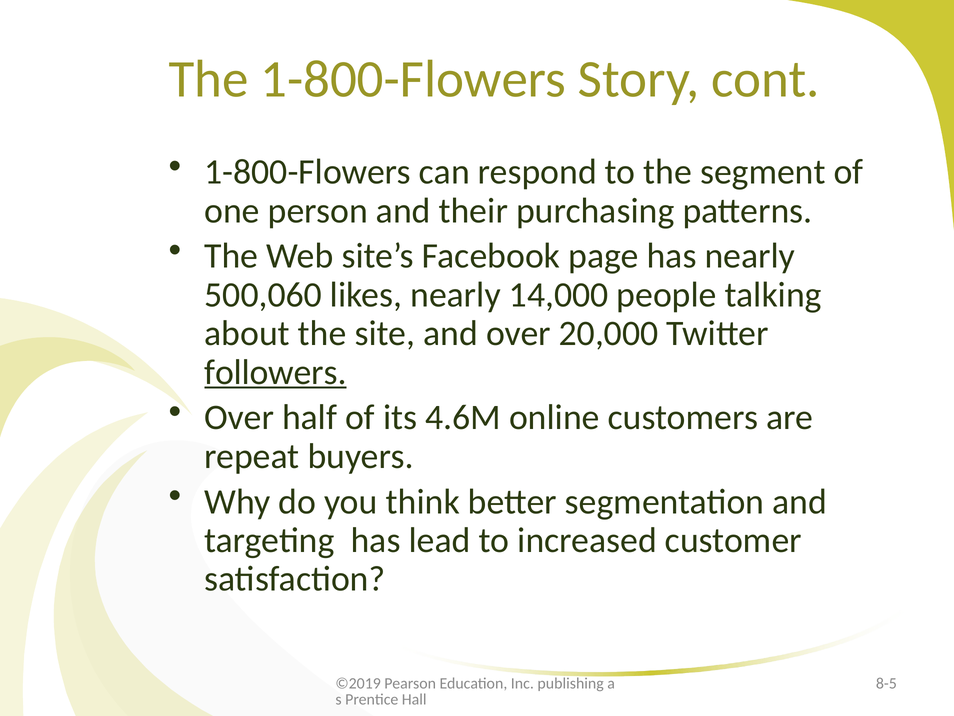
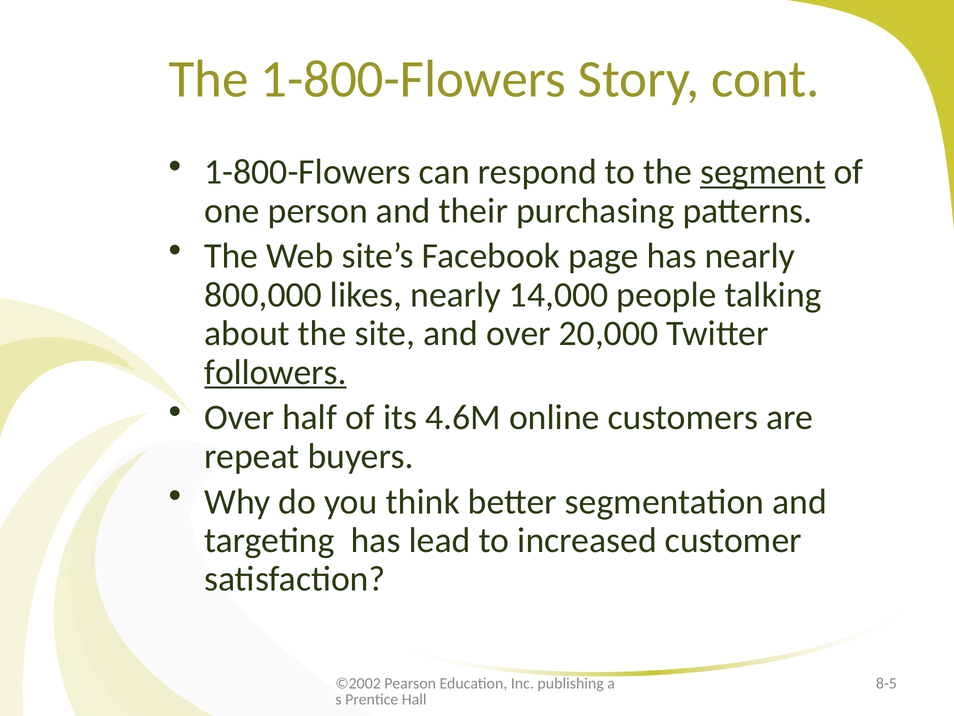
segment underline: none -> present (763, 172)
500,060: 500,060 -> 800,000 (263, 295)
©2019: ©2019 -> ©2002 (358, 683)
